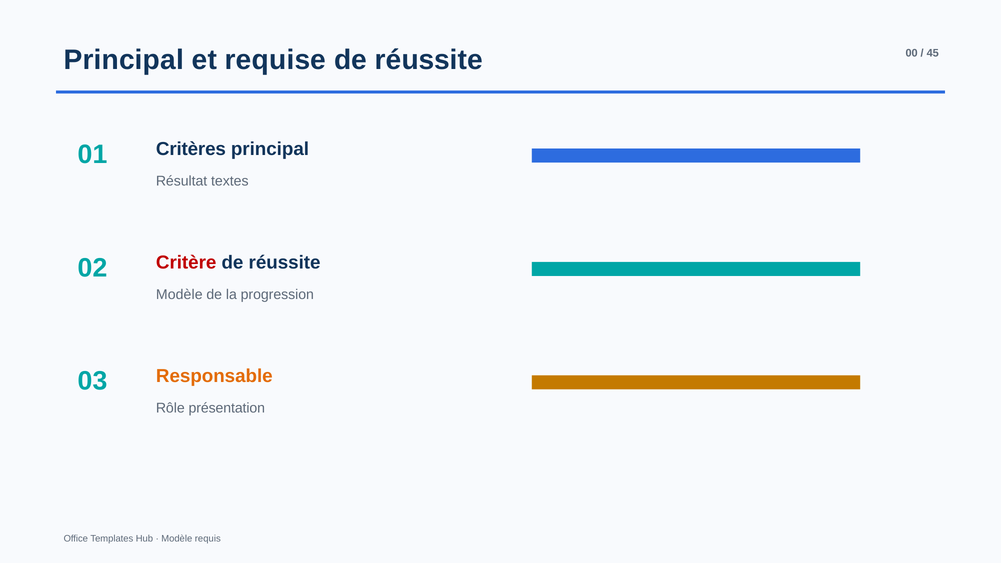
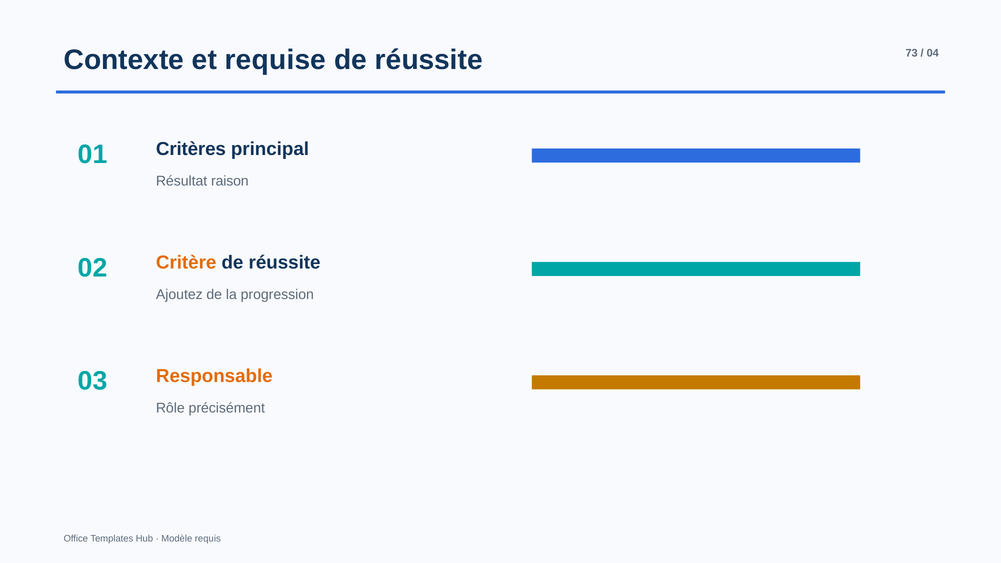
Principal: Principal -> Contexte (124, 60)
00: 00 -> 73 (912, 53)
45: 45 -> 04 (933, 53)
textes: textes -> raison (230, 181)
Critère colour: red -> orange (186, 263)
Modèle: Modèle -> Ajoutez (179, 295)
présentation: présentation -> précisément (227, 408)
